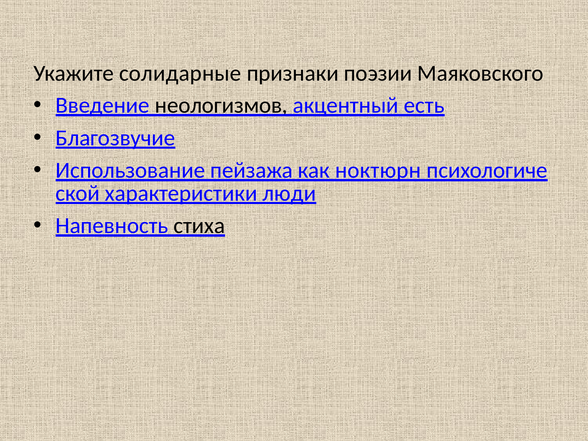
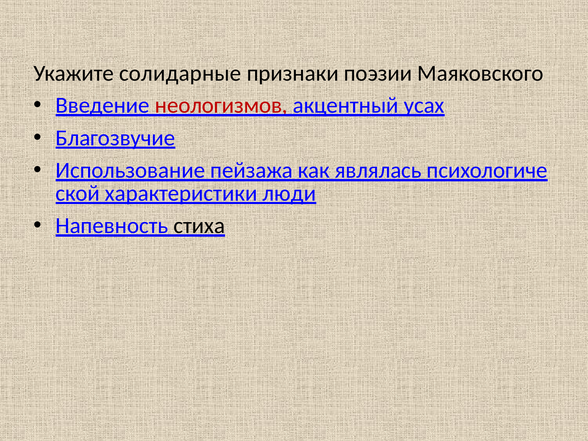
неологизмов colour: black -> red (221, 105)
есть: есть -> усах (424, 105)
ноктюрн: ноктюрн -> являлась (378, 170)
